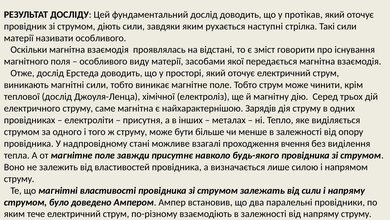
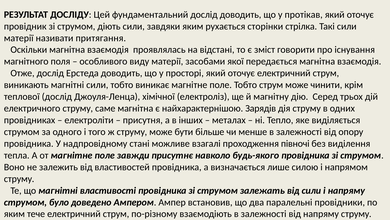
наступні: наступні -> сторінки (265, 26)
називати особливого: особливого -> притягання (101, 38)
вчення: вчення -> півночі (295, 143)
